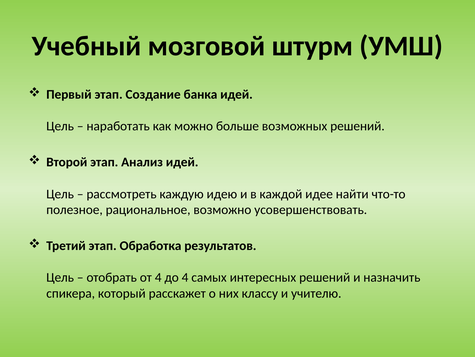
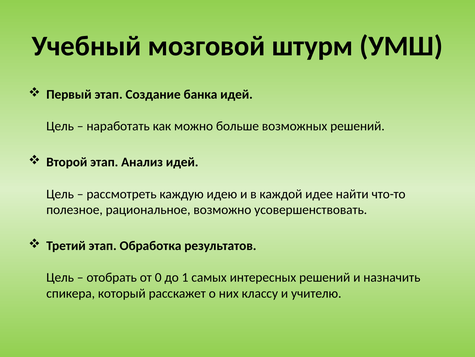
от 4: 4 -> 0 (158, 277)
до 4: 4 -> 1 (185, 277)
